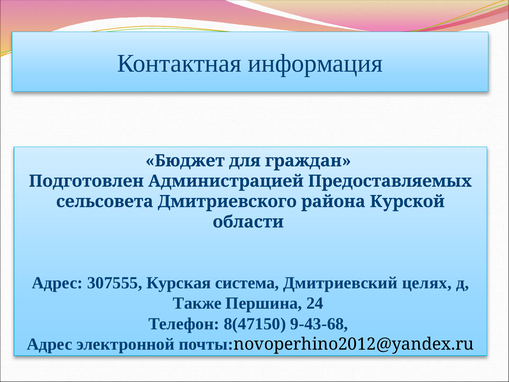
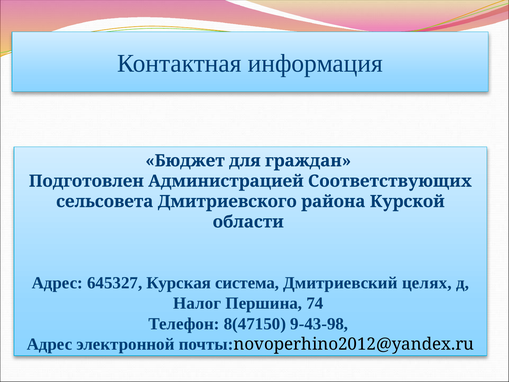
Предоставляемых: Предоставляемых -> Соответствующих (390, 181)
307555: 307555 -> 645327 (115, 283)
Также: Также -> Налог (197, 303)
24: 24 -> 74 (315, 303)
9-43-68: 9-43-68 -> 9-43-98 (319, 324)
